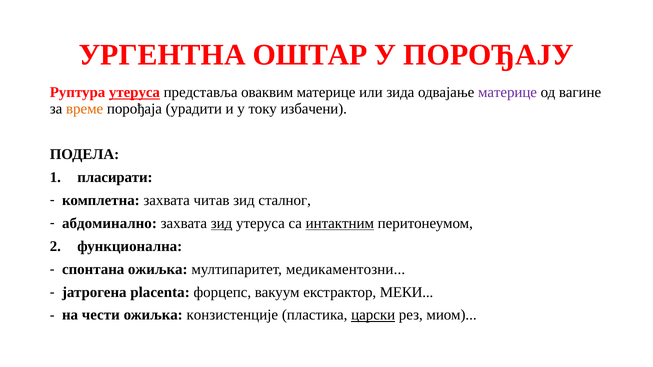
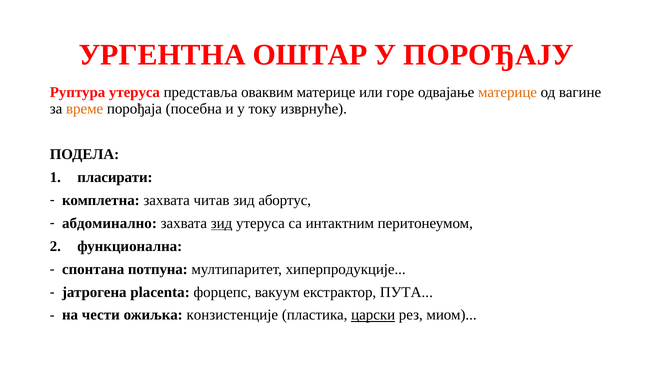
утеруса underline: present -> none (134, 93)
зида: зида -> горе (400, 93)
материце colour: purple -> orange (508, 93)
урадити: урадити -> посебна (194, 109)
избачени: избачени -> изврнуће (314, 109)
сталног: сталног -> абортус (285, 201)
интактним underline: present -> none (340, 223)
спонтана ожиљка: ожиљка -> потпуна (158, 269)
медикаментозни: медикаментозни -> хиперпродукције (346, 269)
МЕКИ: МЕКИ -> ПУТА (406, 292)
